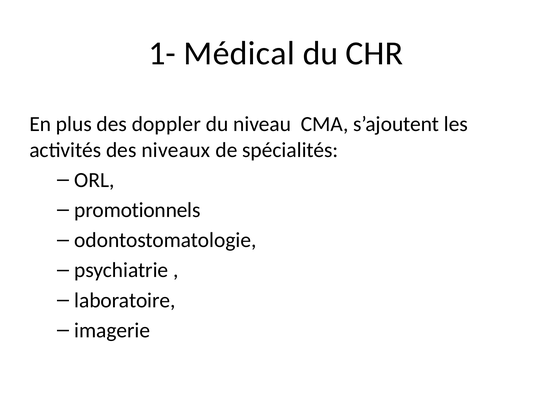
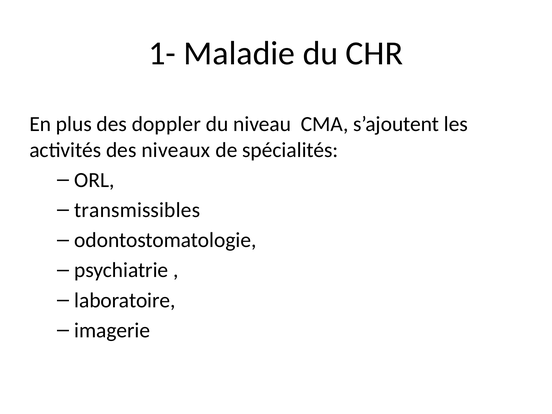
Médical: Médical -> Maladie (239, 53)
promotionnels: promotionnels -> transmissibles (137, 210)
